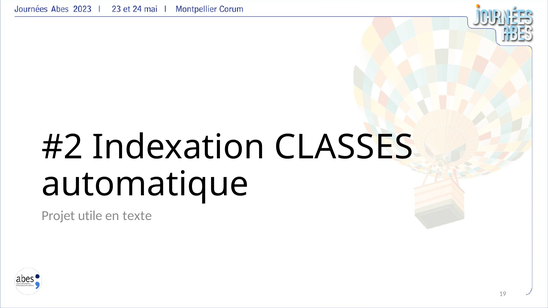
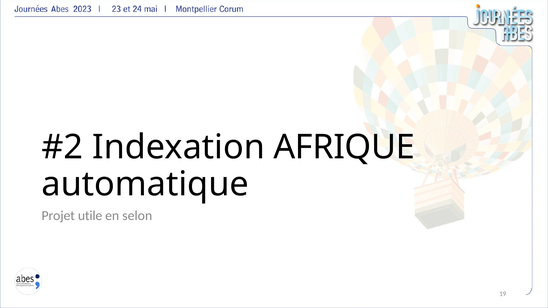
CLASSES: CLASSES -> AFRIQUE (344, 147)
texte: texte -> selon (137, 216)
